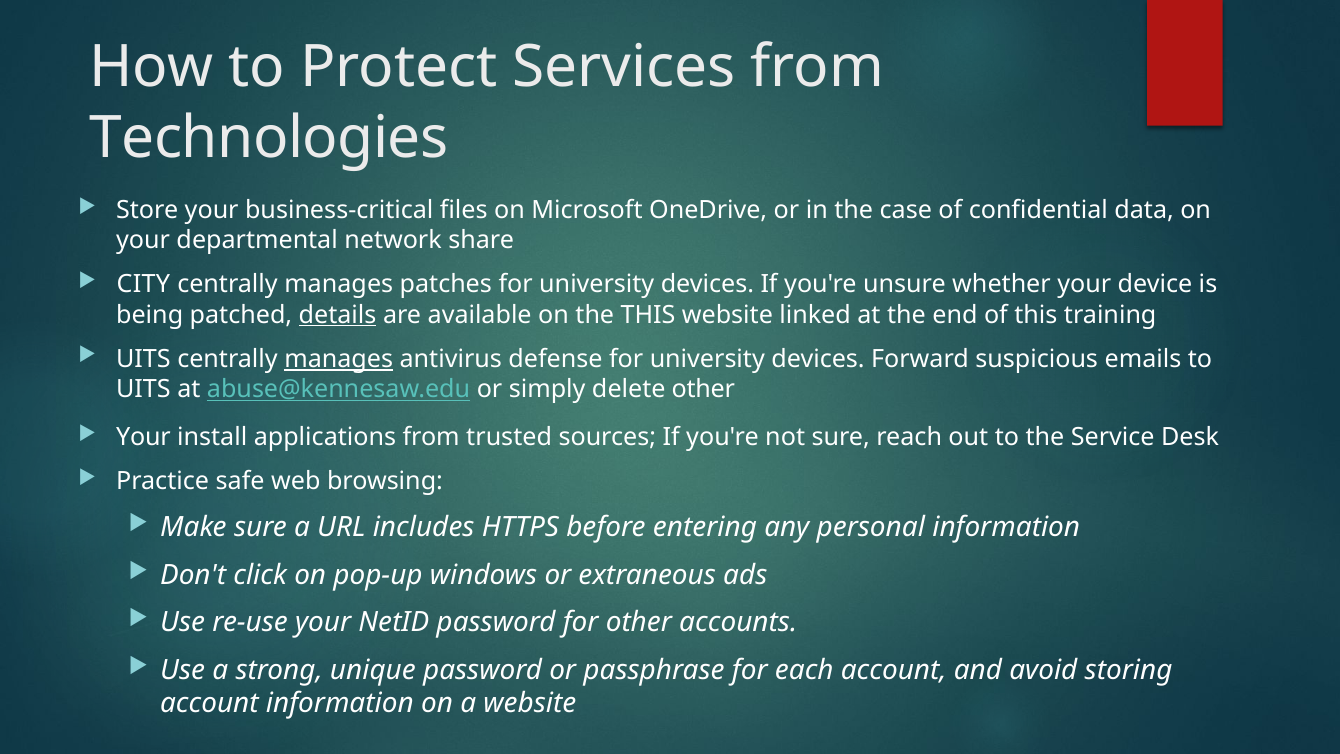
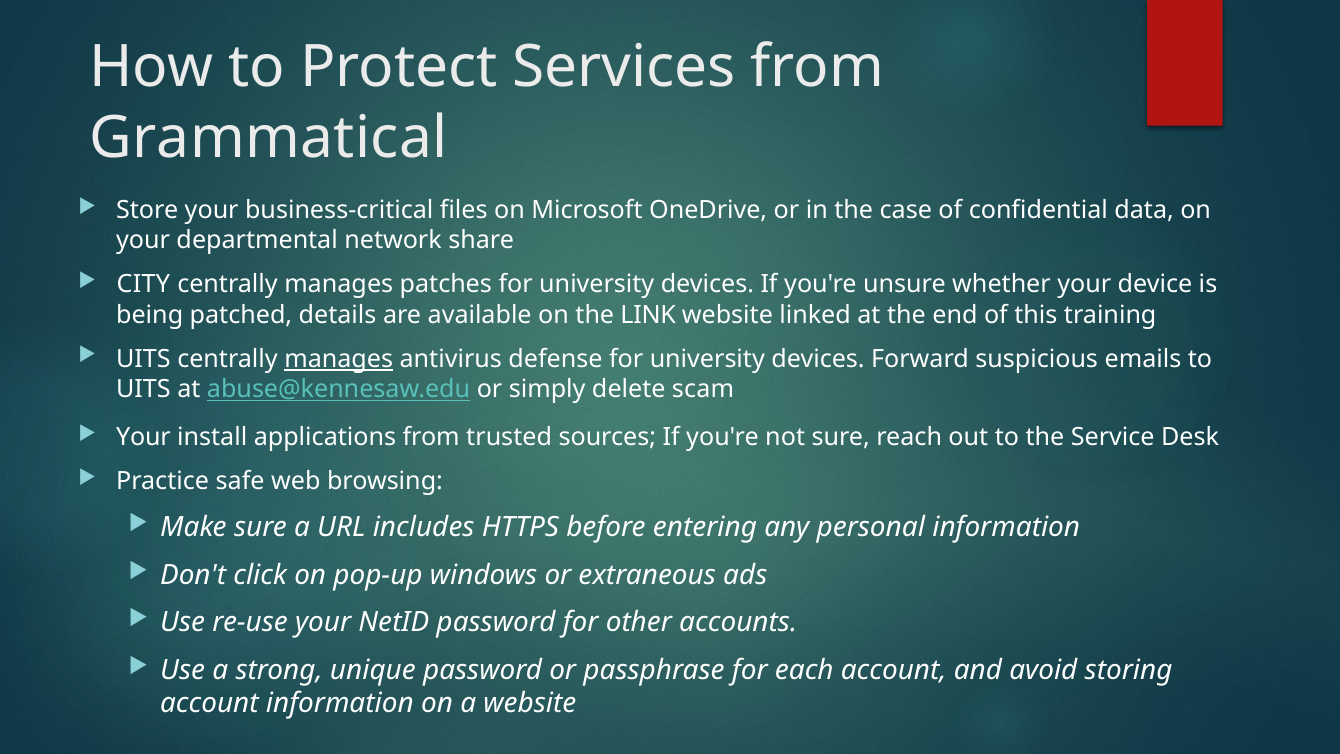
Technologies: Technologies -> Grammatical (269, 138)
details underline: present -> none (338, 315)
the THIS: THIS -> LINK (648, 315)
delete other: other -> scam (703, 389)
